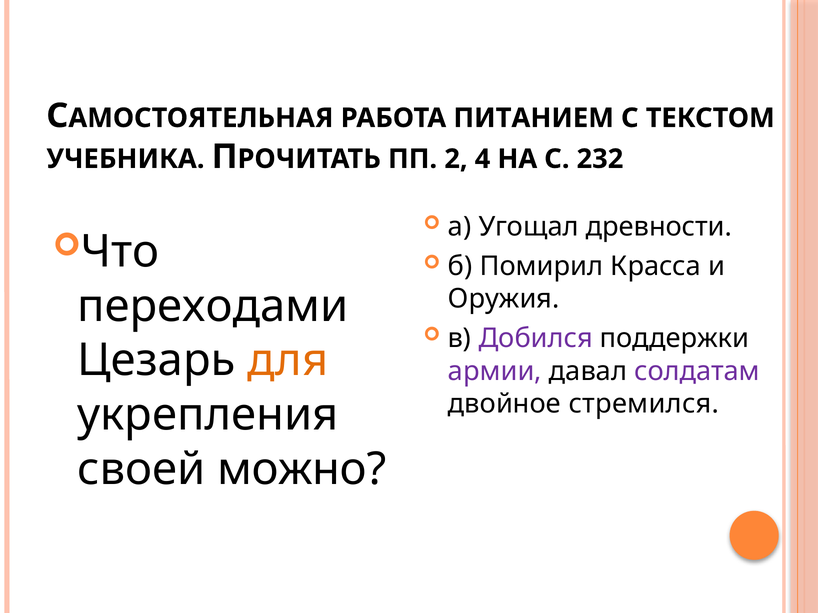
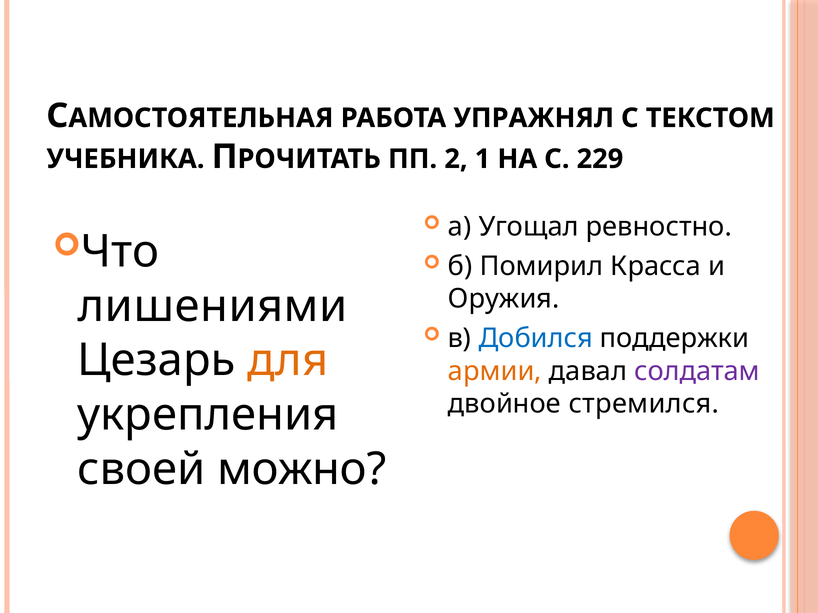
ПИТАНИЕМ: ПИТАНИЕМ -> УПРАЖНЯЛ (534, 118)
4: 4 -> 1 (483, 159)
232: 232 -> 229 (600, 159)
древности: древности -> ревностно (659, 227)
переходами: переходами -> лишениями (213, 306)
Добился colour: purple -> blue (536, 339)
армии colour: purple -> orange (495, 371)
